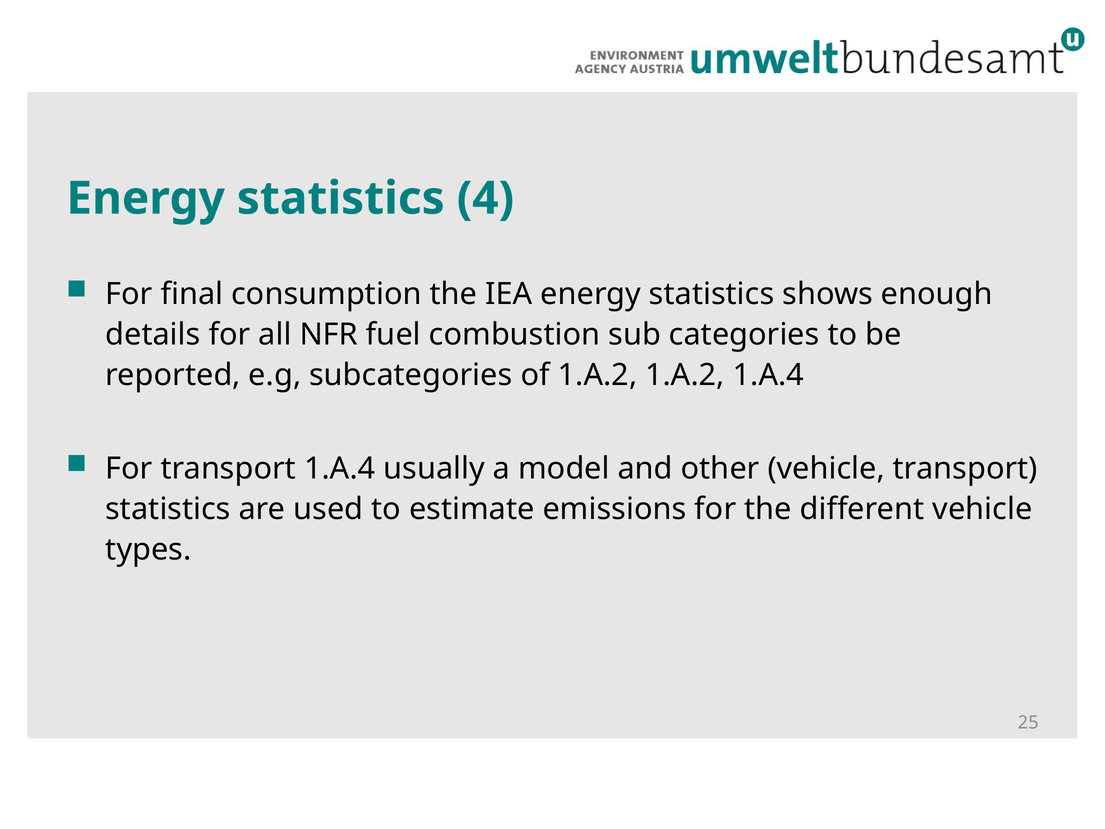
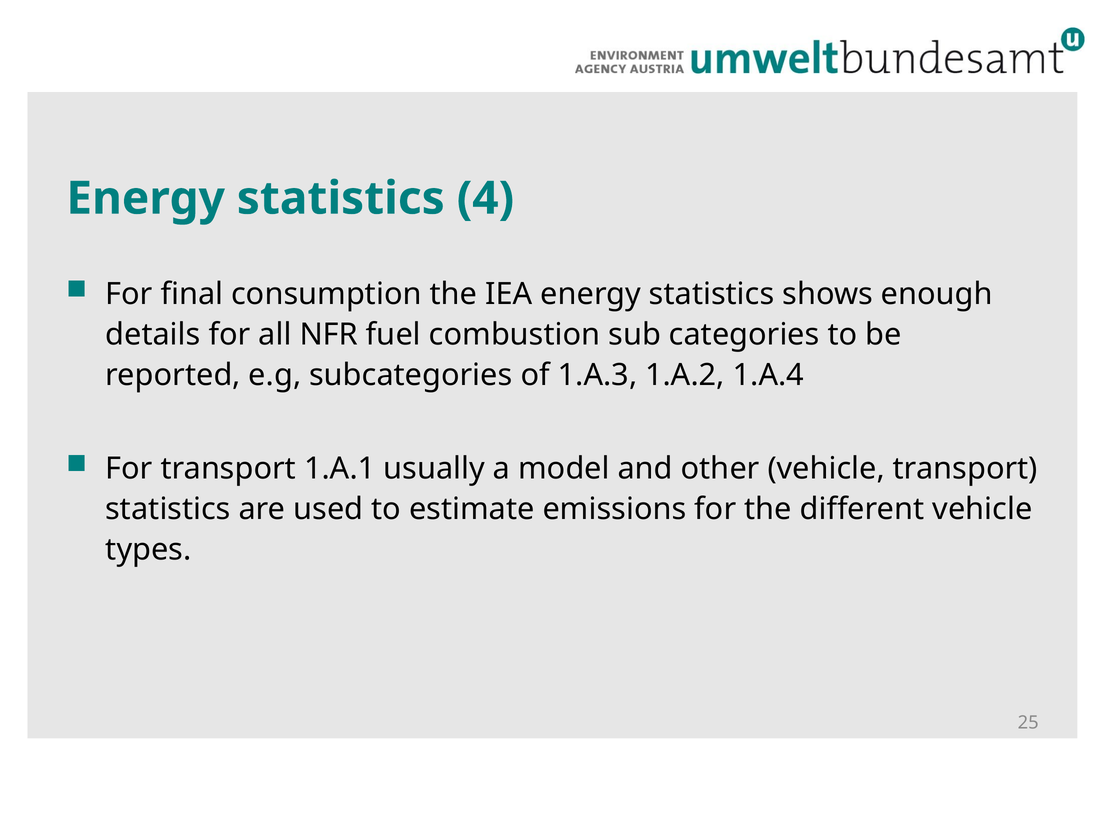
of 1.A.2: 1.A.2 -> 1.A.3 (597, 375)
transport 1.A.4: 1.A.4 -> 1.A.1 (340, 469)
